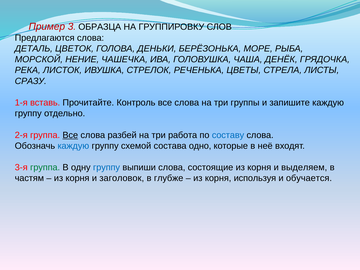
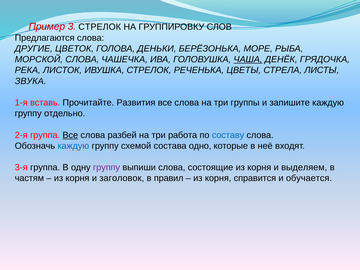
3 ОБРАЗЦА: ОБРАЗЦА -> СТРЕЛОК (100, 27)
ДЕТАЛЬ: ДЕТАЛЬ -> ДРУГИЕ (34, 49)
МОРСКОЙ НЕНИЕ: НЕНИЕ -> СЛОВА (82, 59)
ЧАША underline: none -> present (248, 59)
СРАЗУ: СРАЗУ -> ЗВУКА (31, 81)
Контроль: Контроль -> Развития (136, 103)
группа colour: green -> black (45, 167)
группу colour: blue -> purple (107, 167)
глубже: глубже -> правил (169, 178)
используя: используя -> справится (255, 178)
